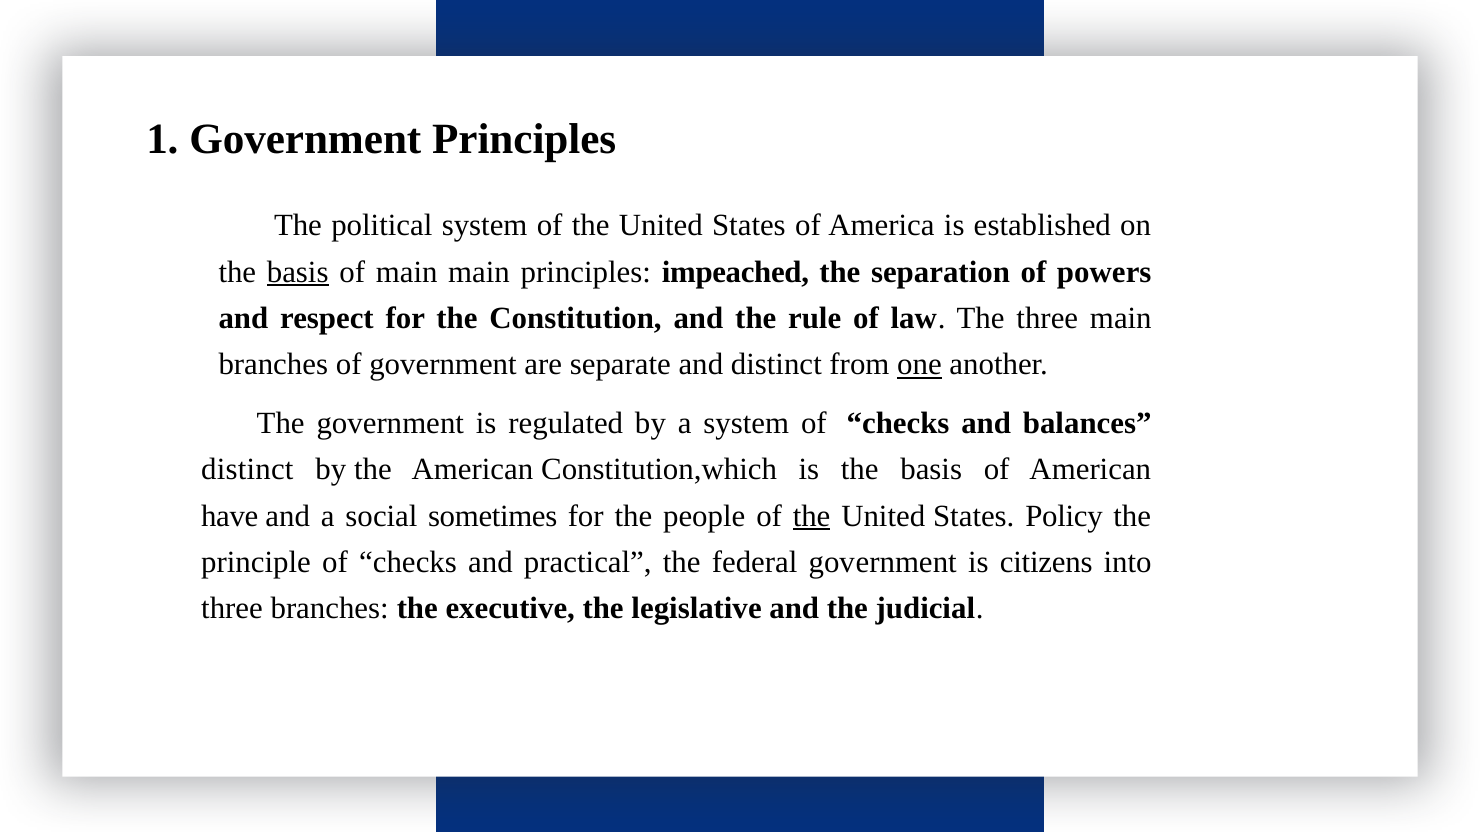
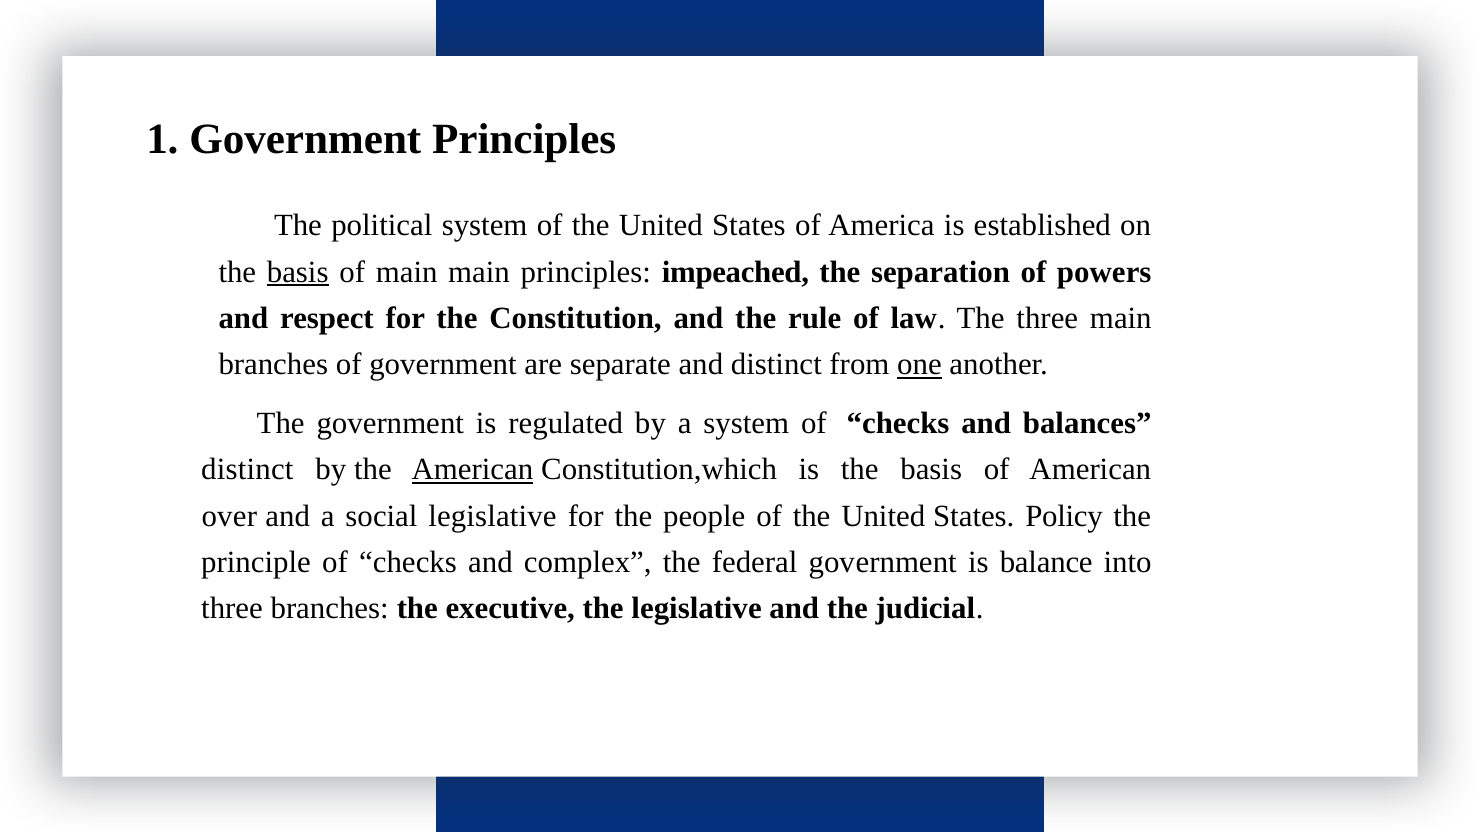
American underline: none -> present (472, 470)
have: have -> over (229, 516)
social sometimes: sometimes -> legislative (492, 516)
the underline: present -> none (812, 516)
practical: practical -> complex (588, 563)
citizens: citizens -> balance (1046, 563)
